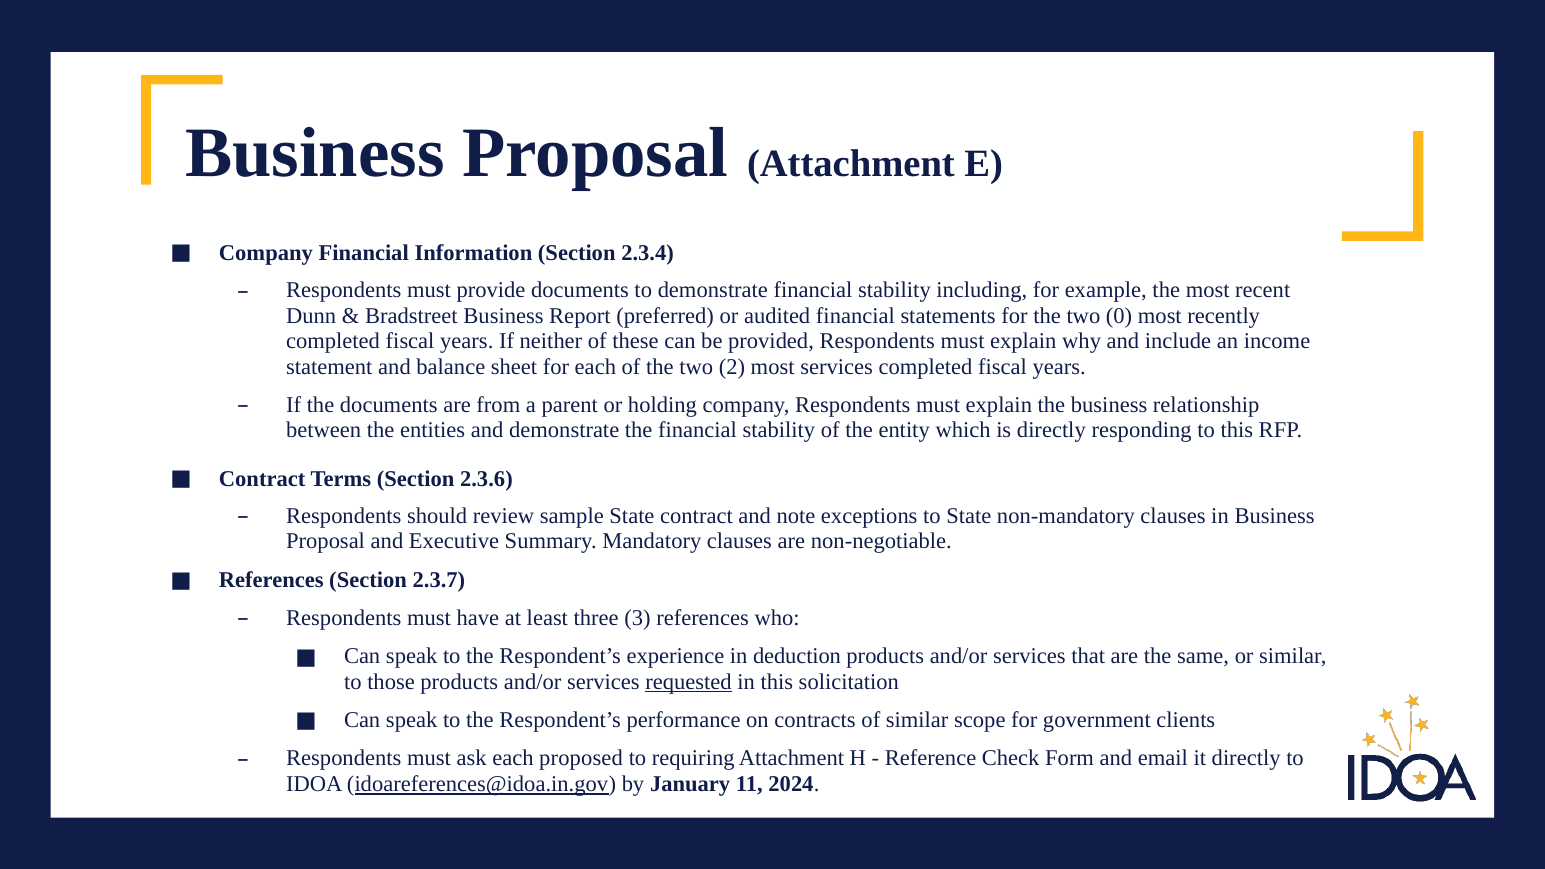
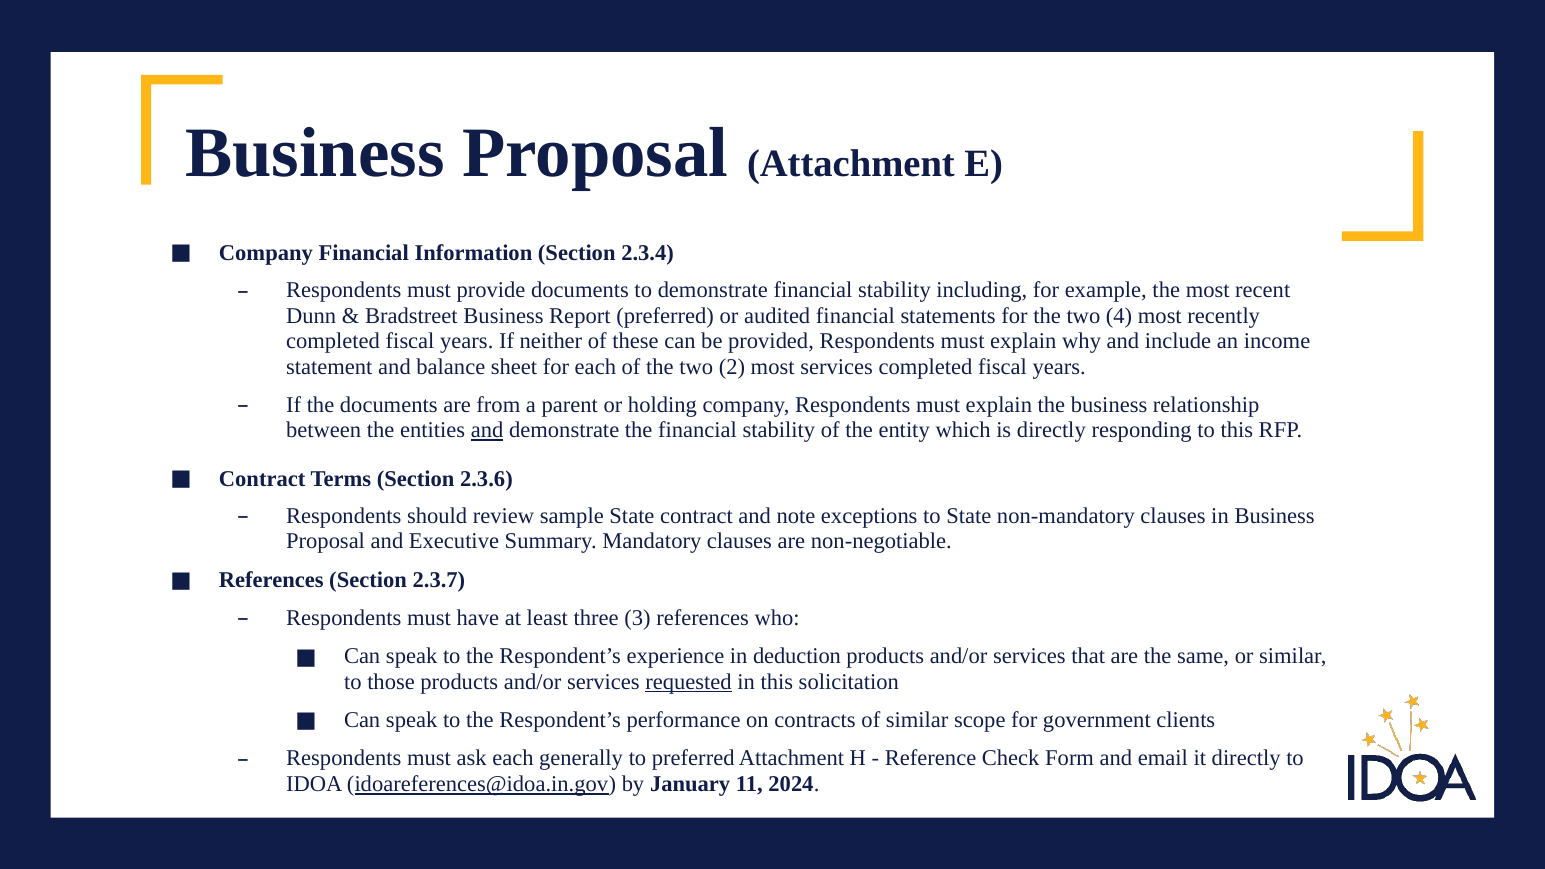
0: 0 -> 4 (1119, 316)
and underline: none -> present (487, 430)
proposed: proposed -> generally (581, 759)
to requiring: requiring -> preferred (693, 759)
